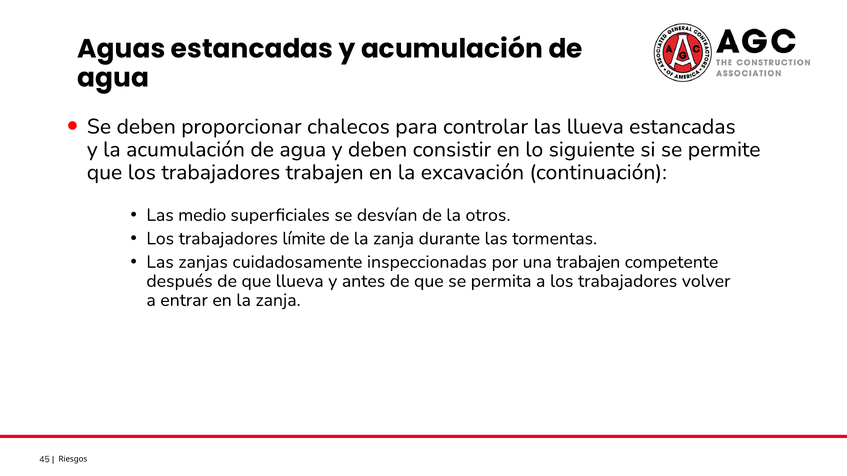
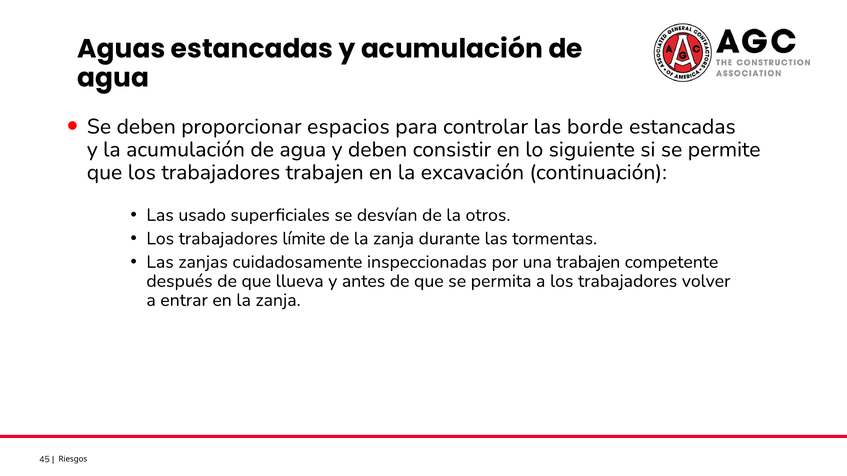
chalecos: chalecos -> espacios (348, 127)
las llueva: llueva -> borde (595, 127)
medio: medio -> usado (202, 215)
